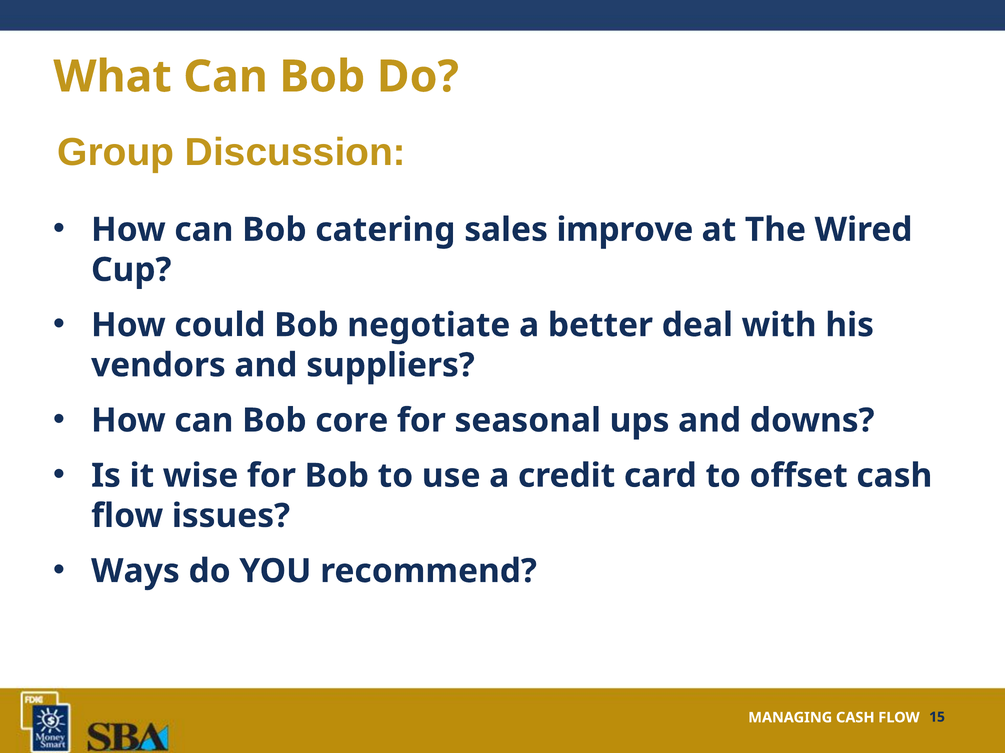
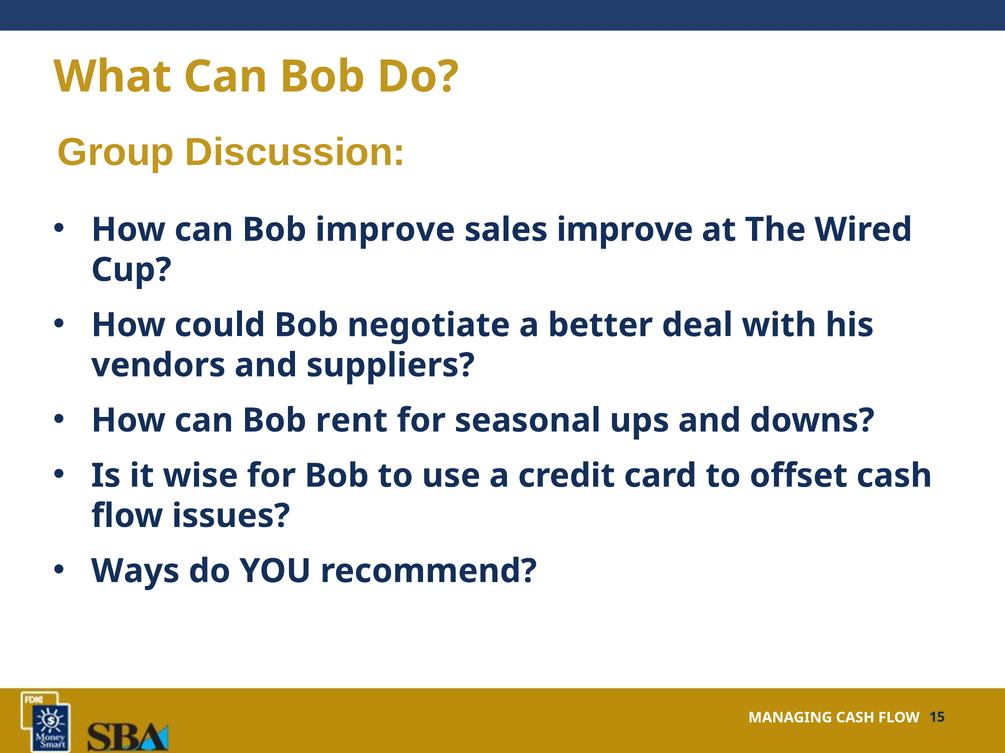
Bob catering: catering -> improve (385, 230)
core: core -> rent (352, 421)
